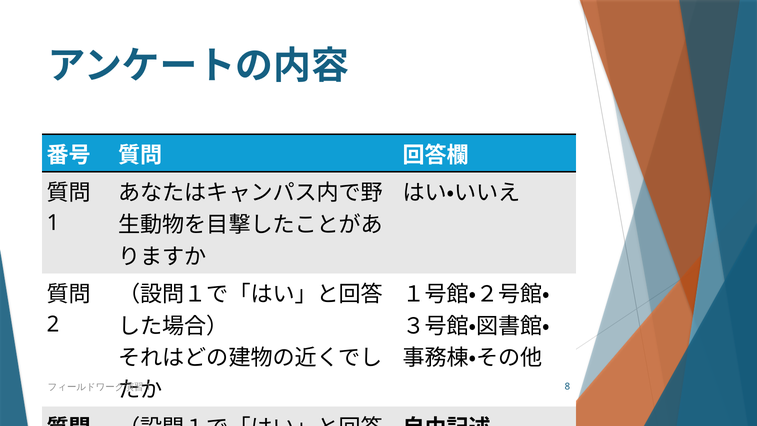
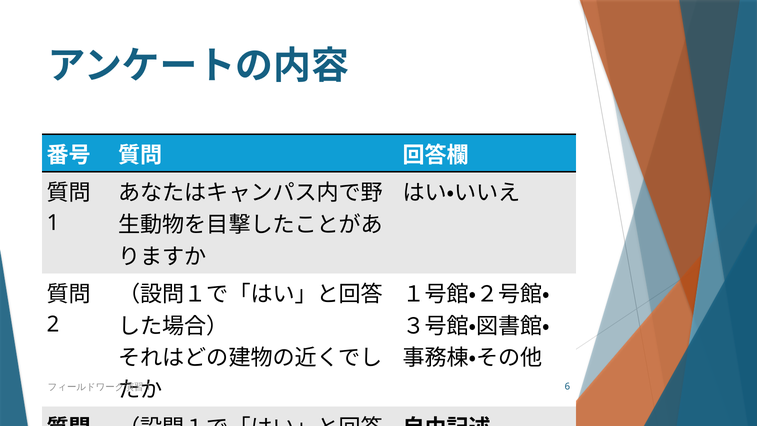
8: 8 -> 6 (567, 386)
